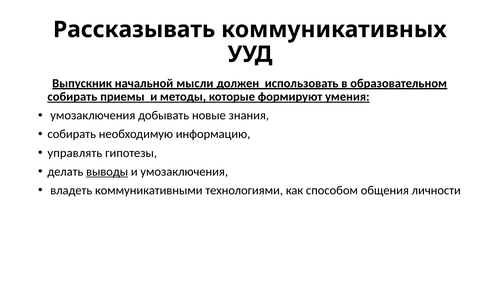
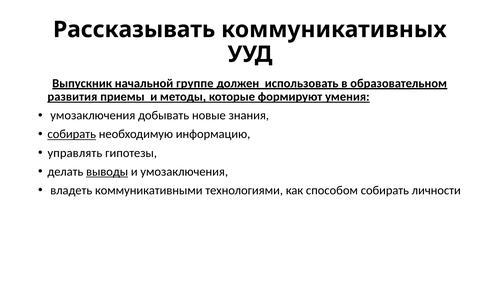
мысли: мысли -> группе (195, 83)
собирать: собирать -> развития (72, 97)
собирать underline: none -> present (72, 134)
способом общения: общения -> собирать (385, 190)
